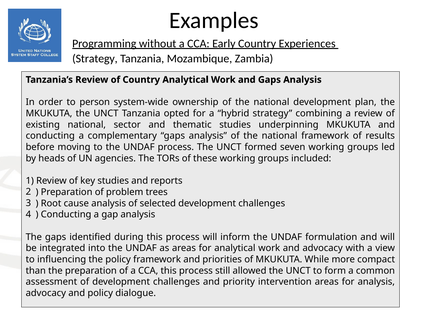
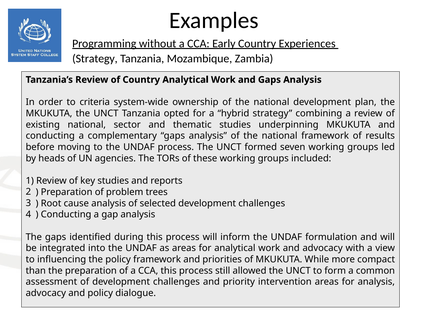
person: person -> criteria (95, 102)
